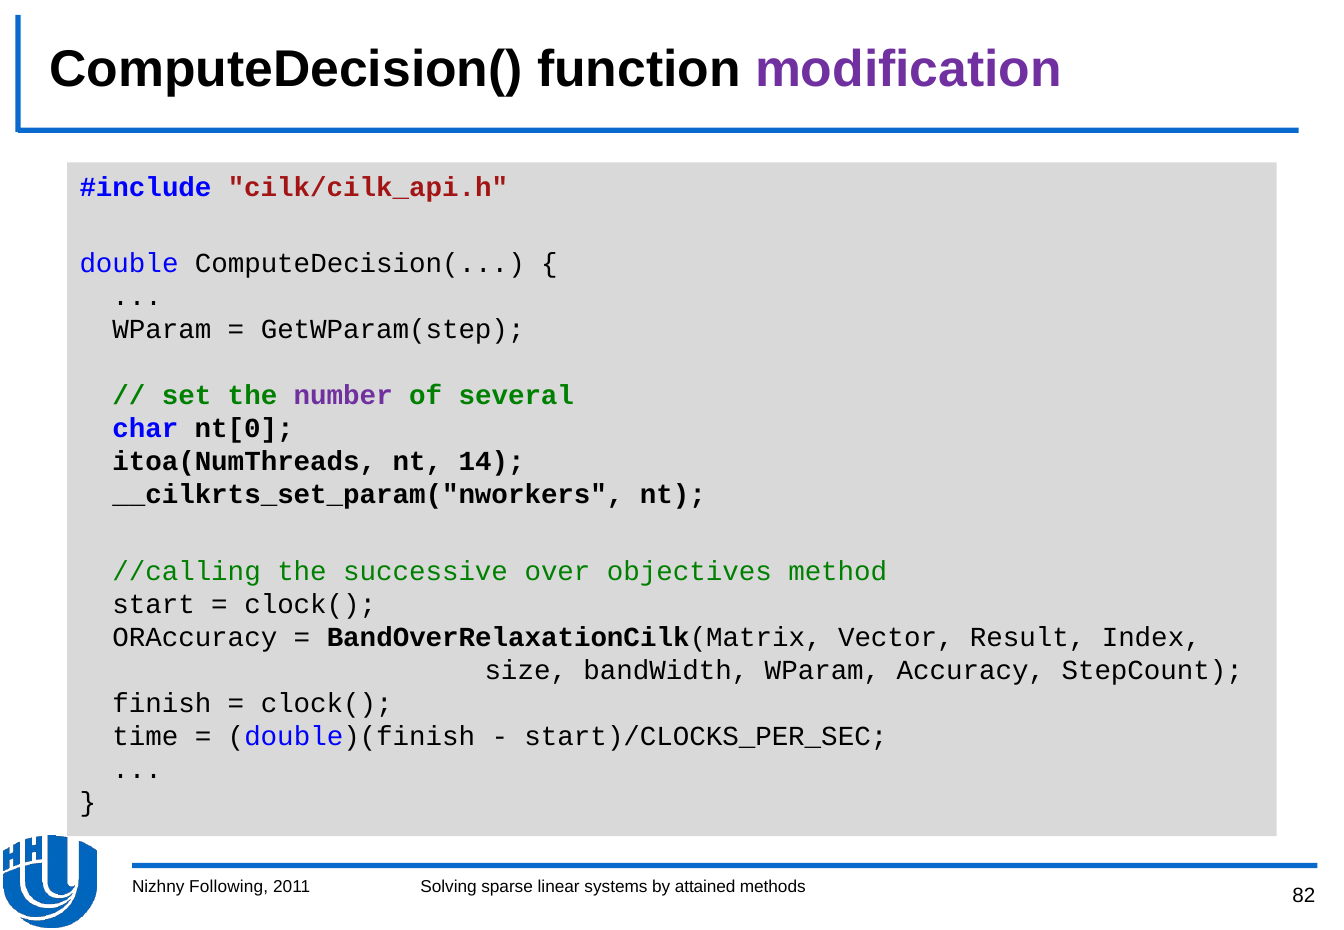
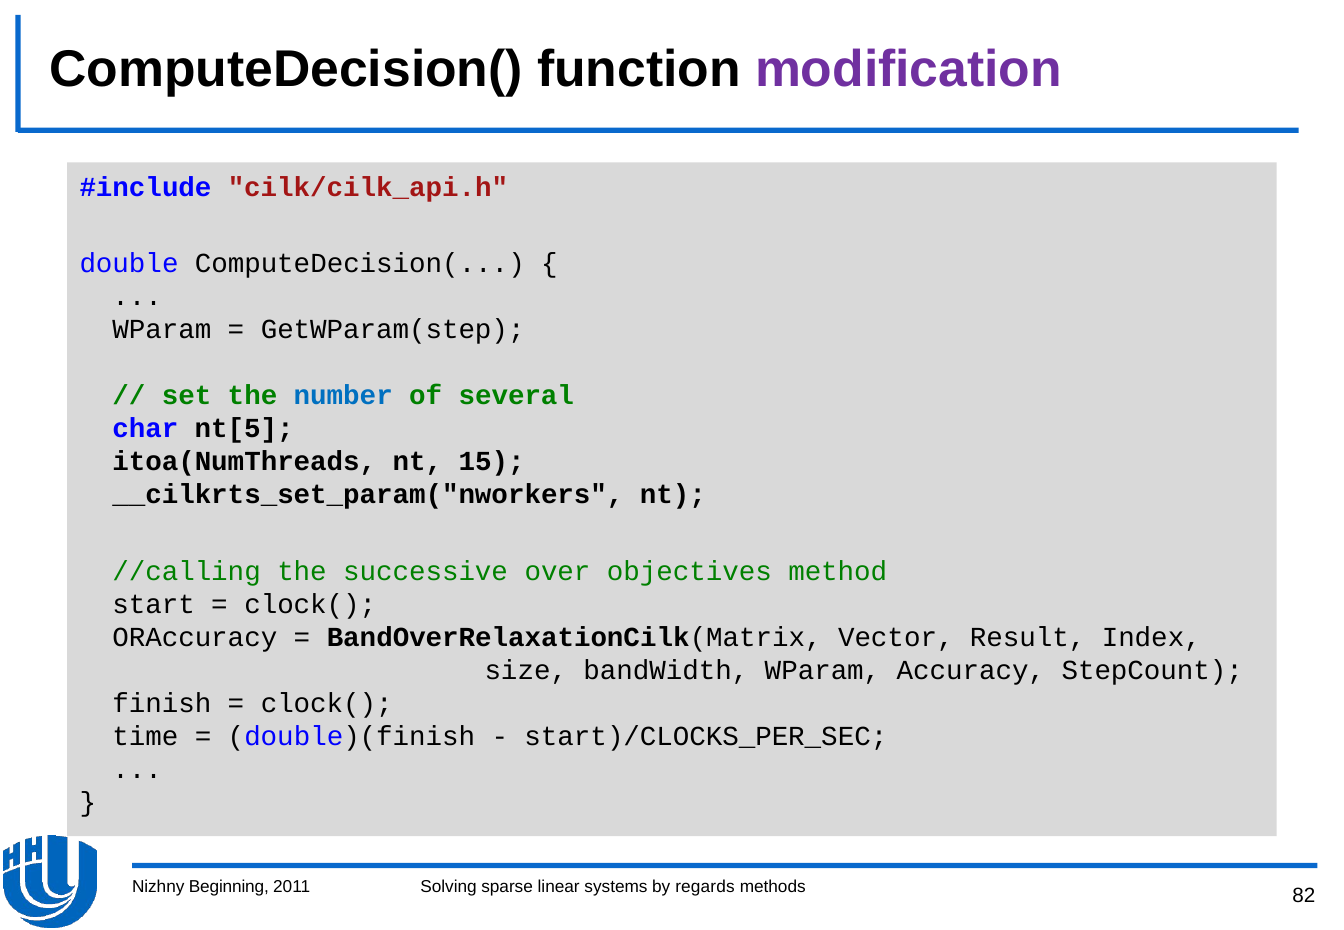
number colour: purple -> blue (343, 396)
nt[0: nt[0 -> nt[5 (244, 429)
14: 14 -> 15 (492, 462)
Following: Following -> Beginning (229, 887)
attained: attained -> regards (705, 887)
